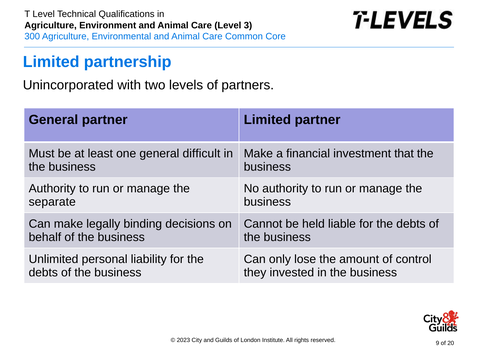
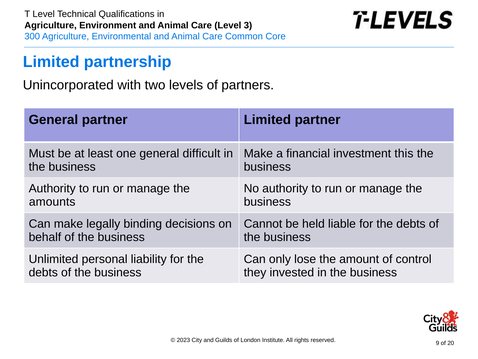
that: that -> this (404, 153)
separate: separate -> amounts (52, 202)
